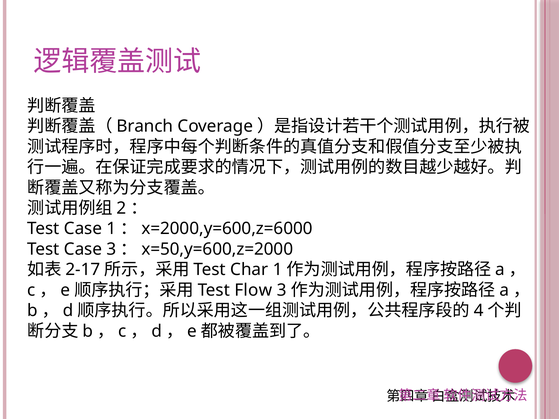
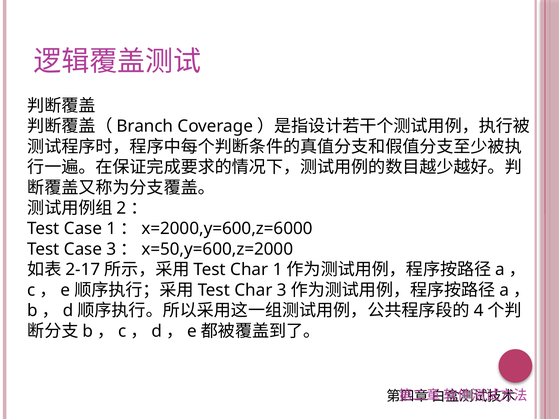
Flow: Flow -> Char (253, 290)
